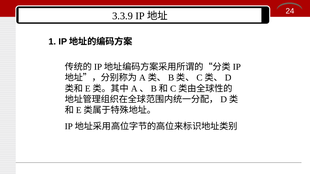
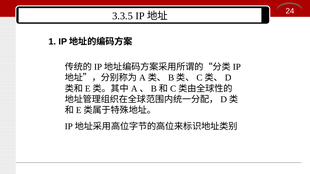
3.3.9: 3.3.9 -> 3.3.5 (122, 16)
